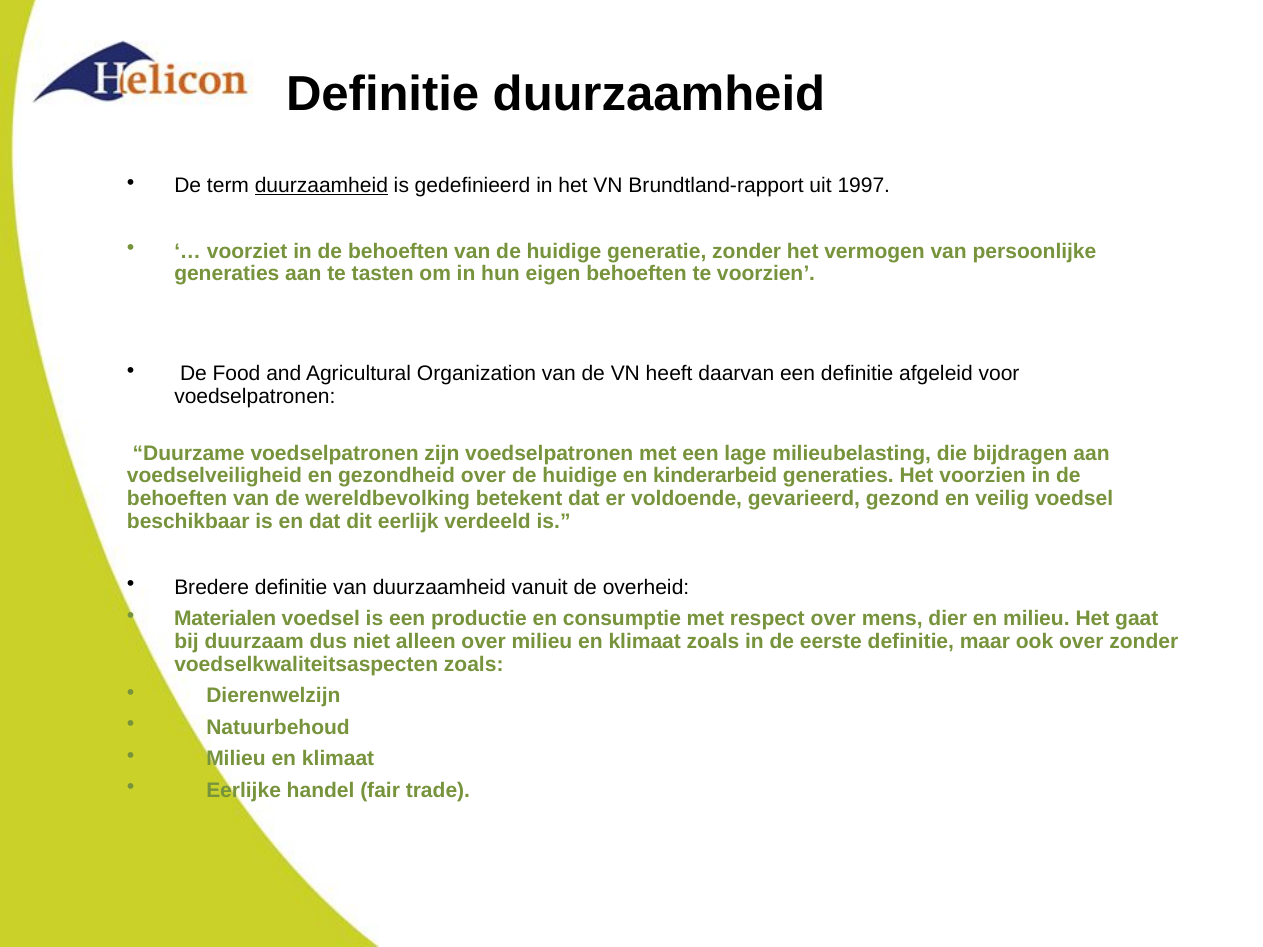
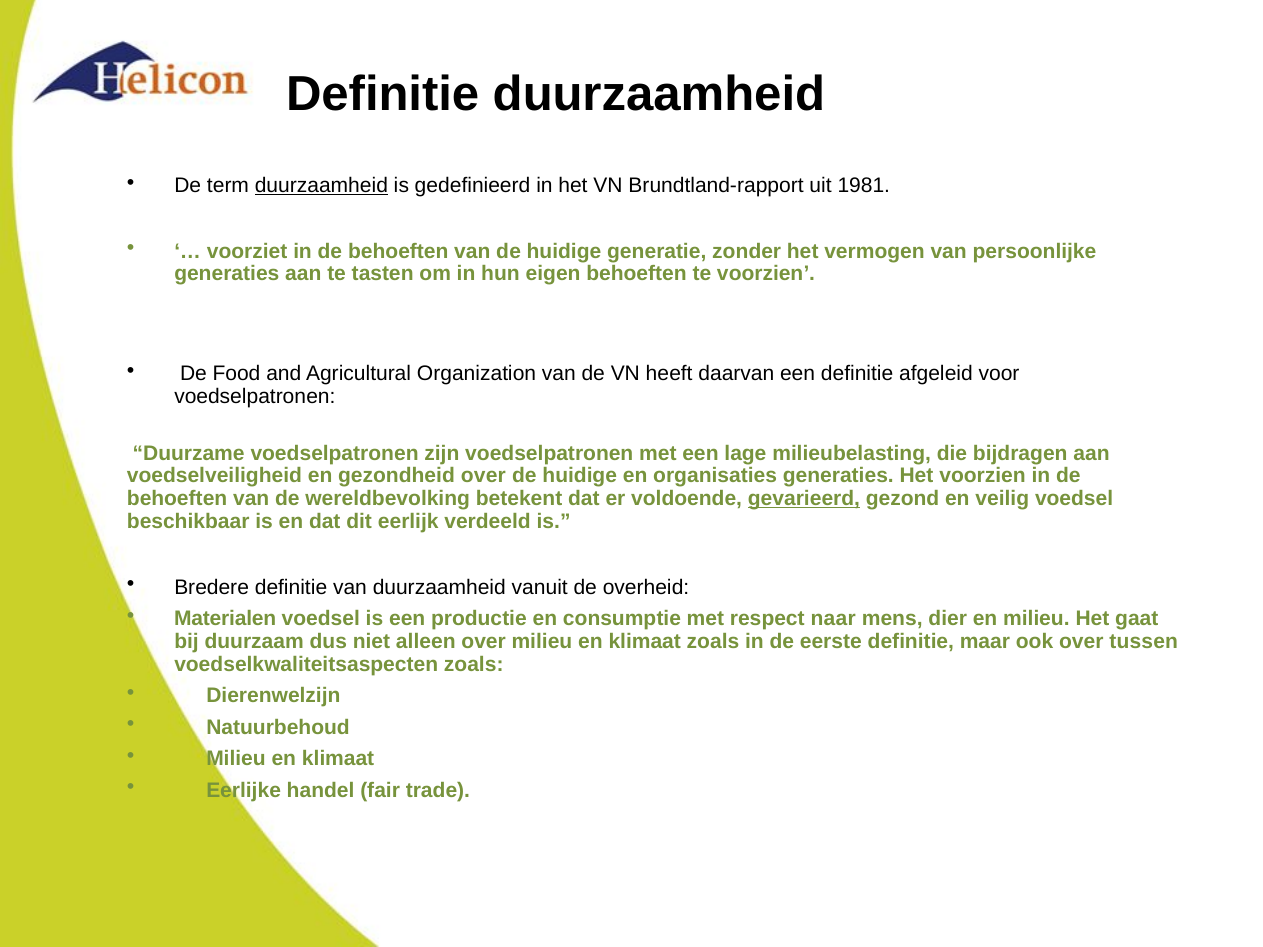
1997: 1997 -> 1981 (864, 186)
kinderarbeid: kinderarbeid -> organisaties (715, 476)
gevarieerd underline: none -> present (804, 499)
respect over: over -> naar (833, 619)
over zonder: zonder -> tussen (1144, 642)
